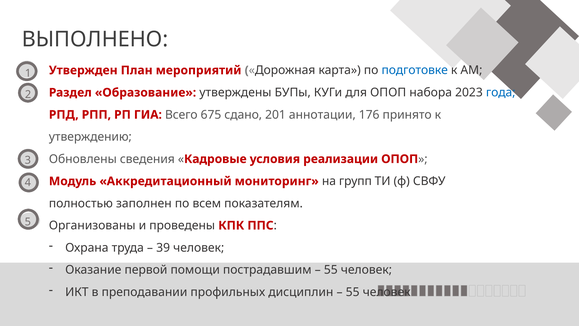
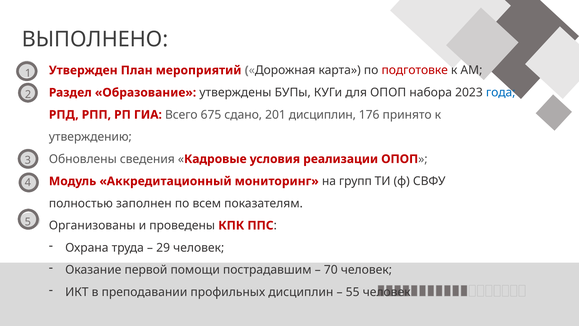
подготовке colour: blue -> red (415, 70)
201 аннотации: аннотации -> дисциплин (322, 115)
39: 39 -> 29 (163, 247)
55: 55 -> 70 (331, 270)
